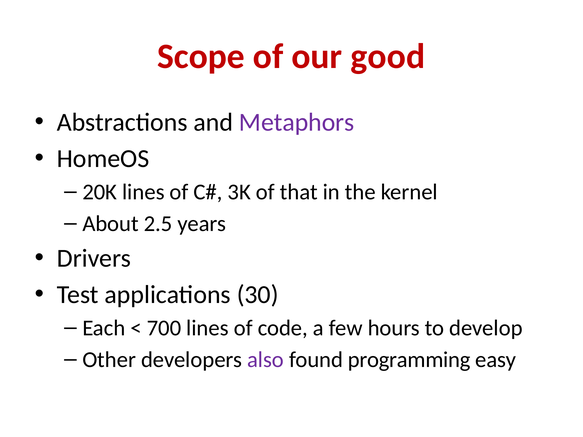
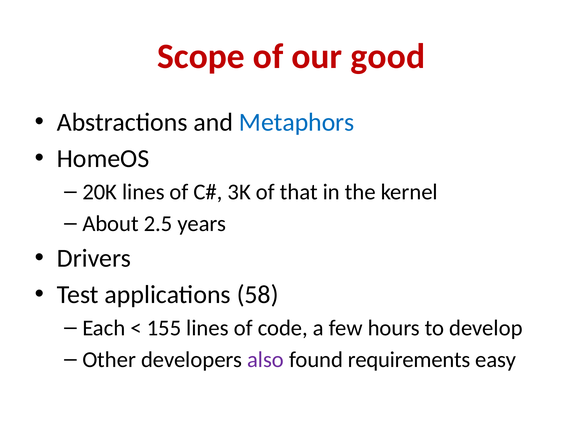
Metaphors colour: purple -> blue (297, 122)
30: 30 -> 58 (258, 295)
700: 700 -> 155 (164, 328)
programming: programming -> requirements (409, 360)
